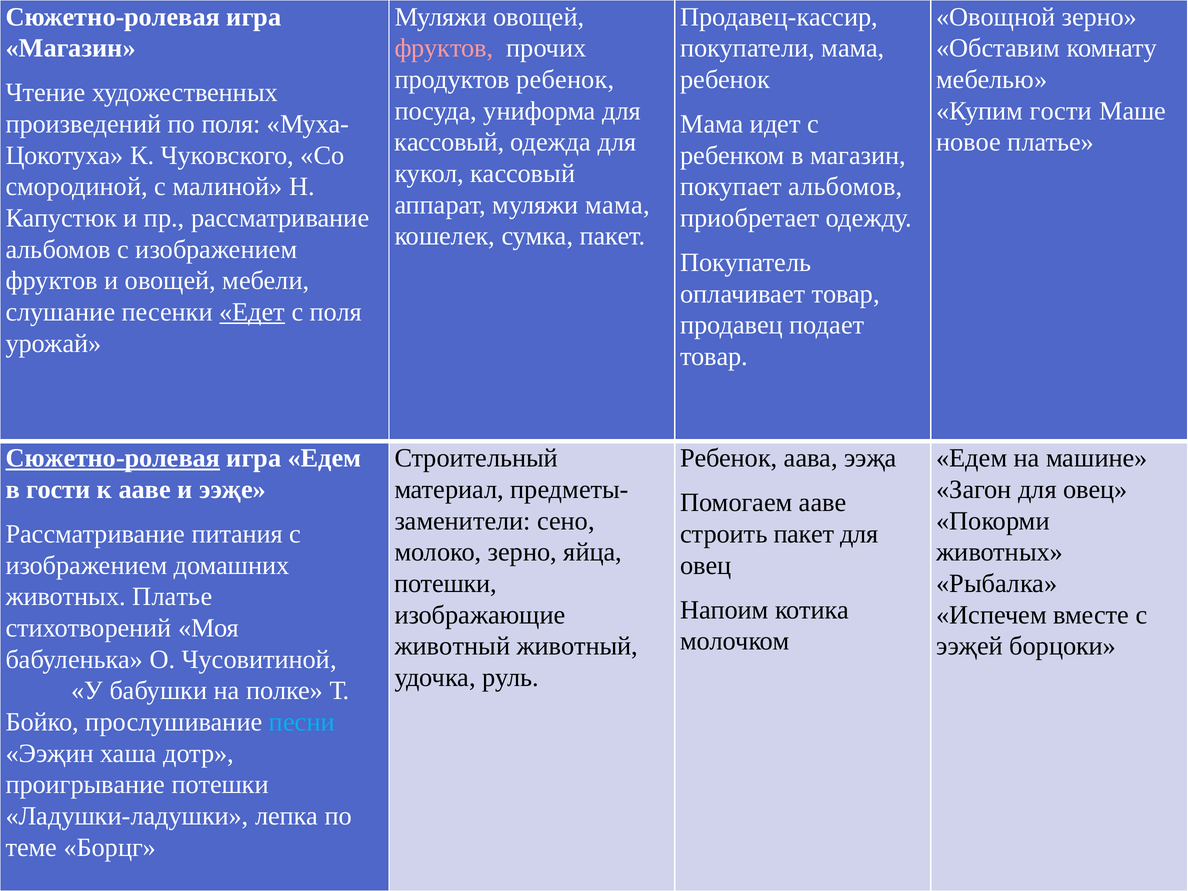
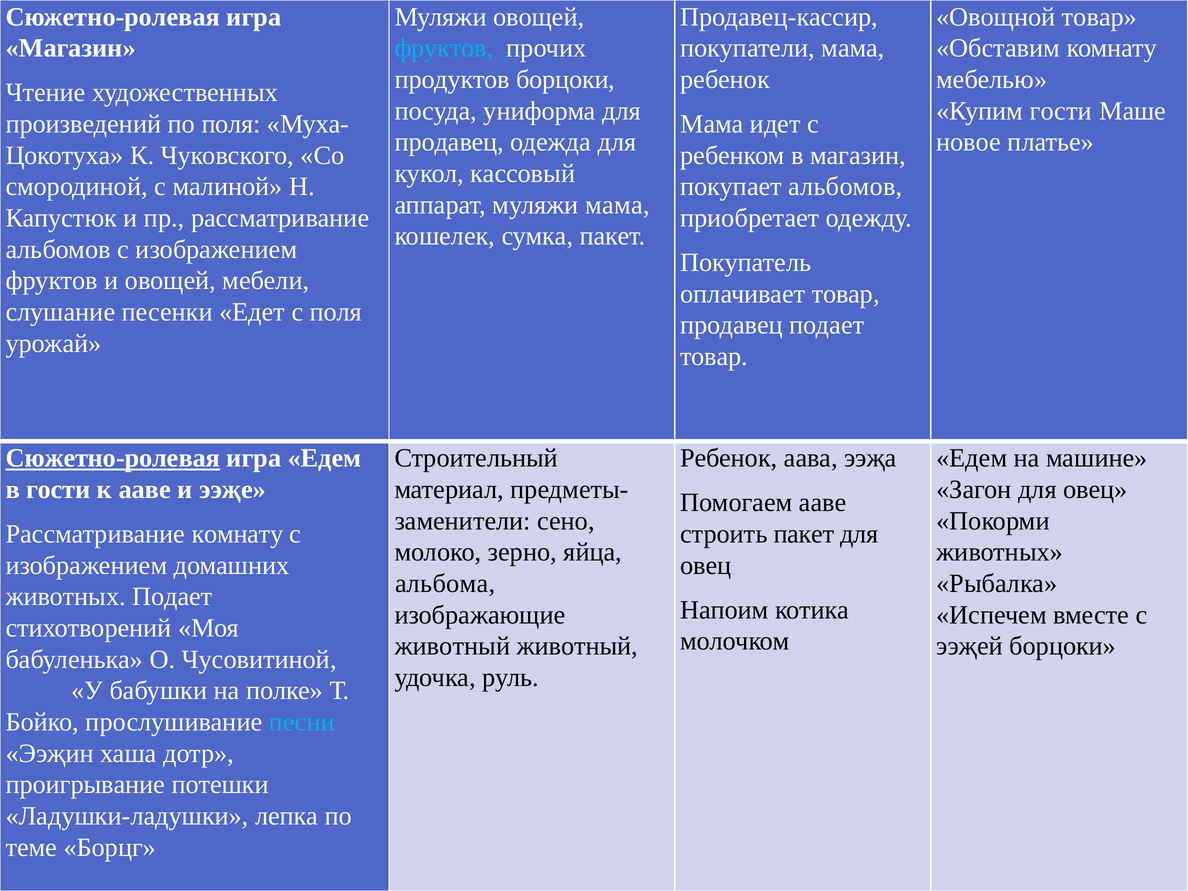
Овощной зерно: зерно -> товар (1099, 17)
фруктов colour: pink -> light blue (444, 48)
продуктов ребенок: ребенок -> борцоки (566, 80)
кассовый: кассовый -> продавец (449, 142)
Едет underline: present -> none (252, 312)
Рассматривание питания: питания -> комнату (238, 534)
потешки: потешки -> альбома (445, 583)
животных Платье: Платье -> Подает (172, 597)
